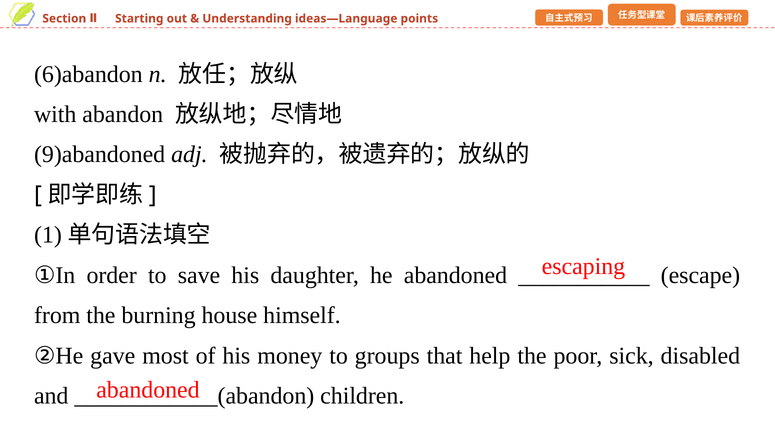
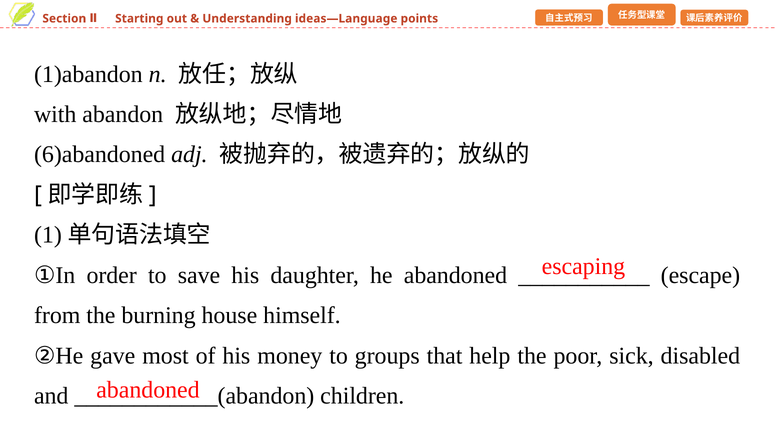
6)abandon: 6)abandon -> 1)abandon (88, 74)
9)abandoned: 9)abandoned -> 6)abandoned (100, 155)
